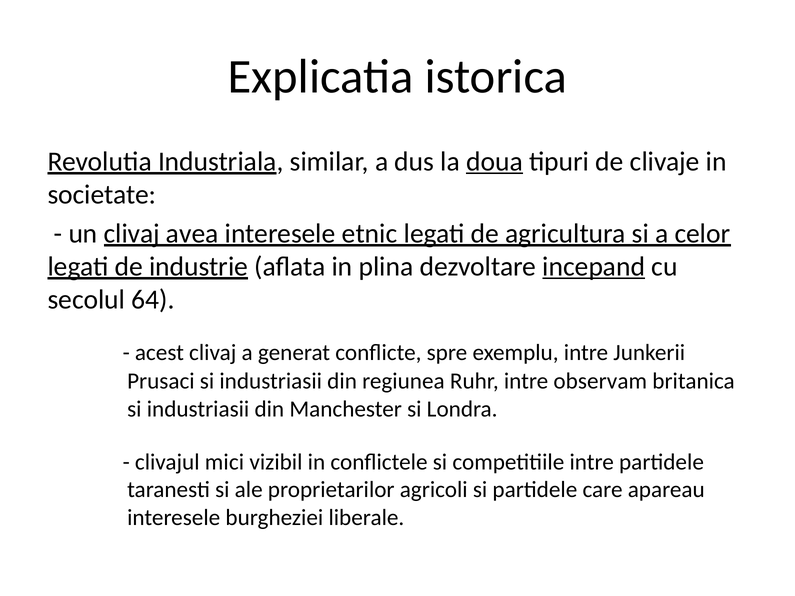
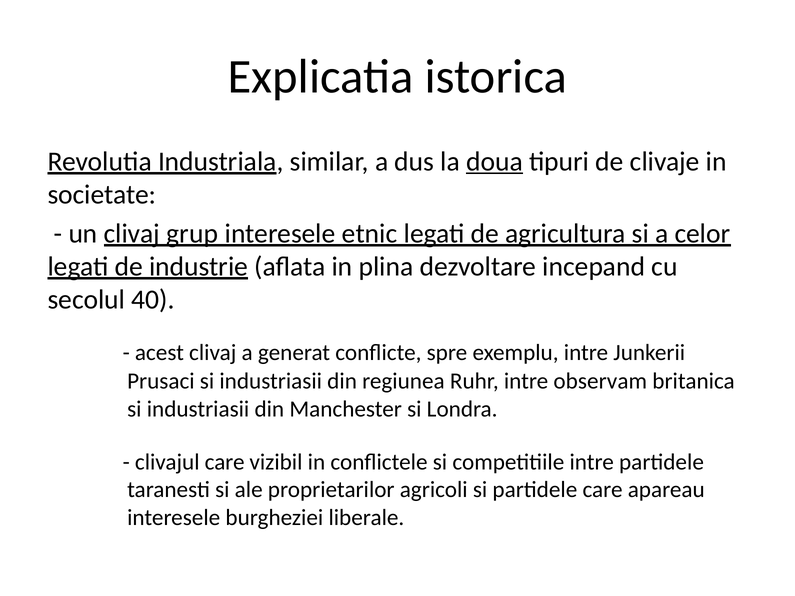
avea: avea -> grup (192, 234)
incepand underline: present -> none (594, 267)
64: 64 -> 40 (153, 300)
clivajul mici: mici -> care (225, 462)
